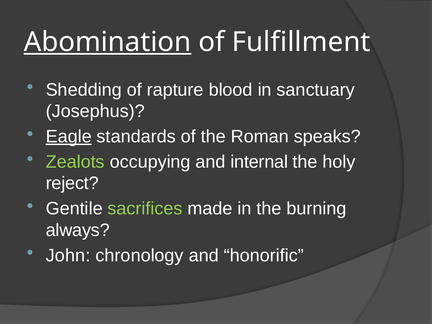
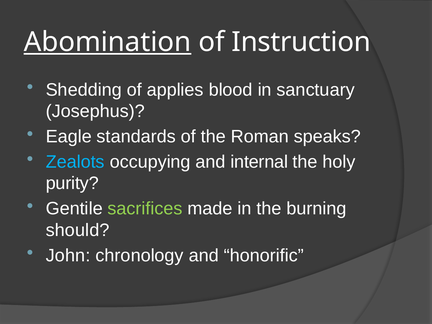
Fulfillment: Fulfillment -> Instruction (301, 42)
rapture: rapture -> applies (175, 90)
Eagle underline: present -> none (69, 137)
Zealots colour: light green -> light blue (75, 162)
reject: reject -> purity (72, 183)
always: always -> should (78, 230)
